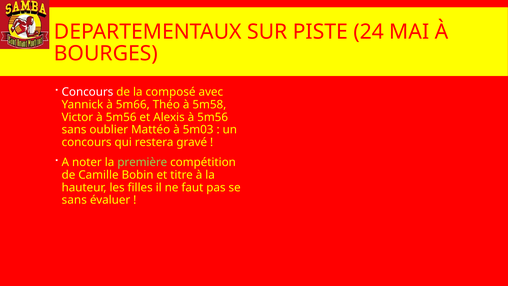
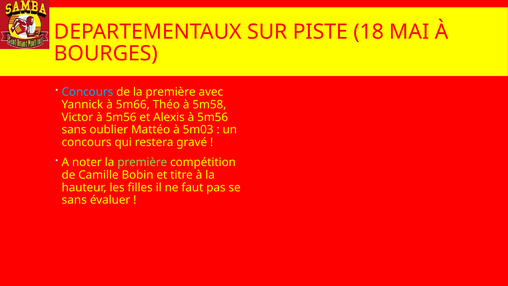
24: 24 -> 18 (369, 32)
Concours colour: white -> light blue (87, 92)
de la composé: composé -> première (171, 92)
